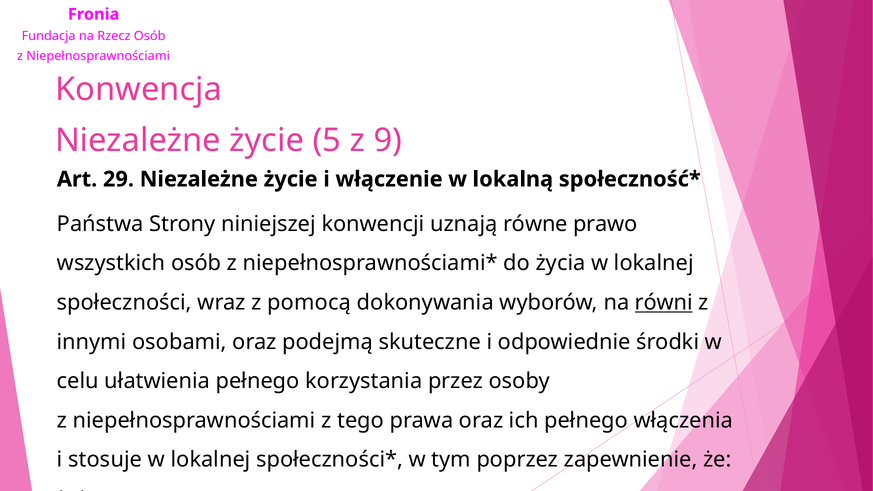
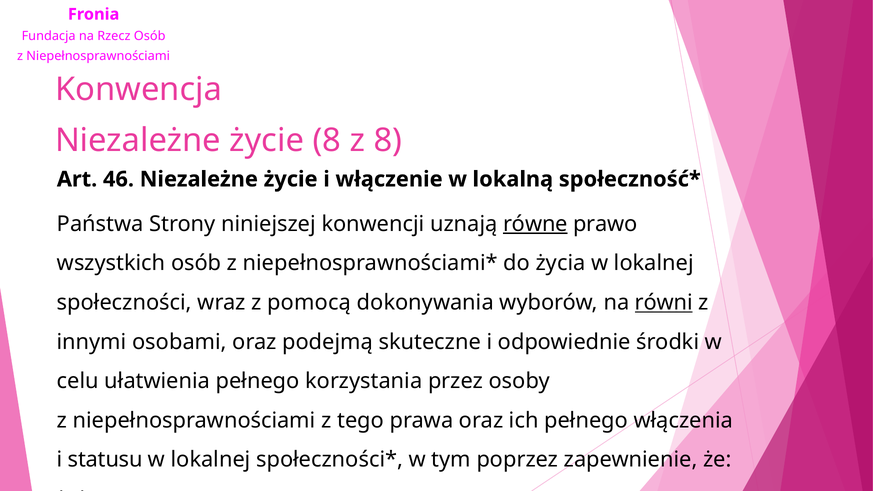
życie 5: 5 -> 8 (327, 141)
z 9: 9 -> 8 (388, 141)
29: 29 -> 46 (118, 179)
równe underline: none -> present (535, 224)
stosuje: stosuje -> statusu (105, 460)
